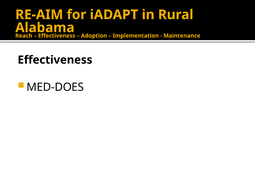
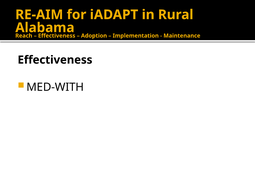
MED-DOES: MED-DOES -> MED-WITH (55, 87)
